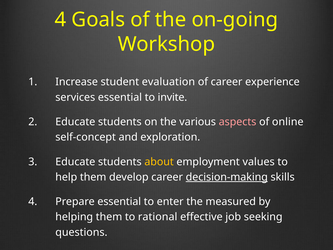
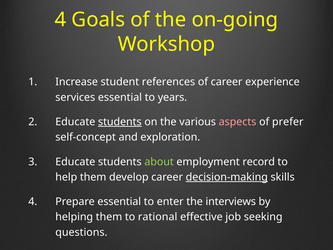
evaluation: evaluation -> references (168, 82)
invite: invite -> years (172, 97)
students underline: none -> present (120, 122)
online: online -> prefer (288, 122)
about colour: yellow -> light green (159, 162)
values: values -> record (259, 162)
measured: measured -> interviews (231, 201)
